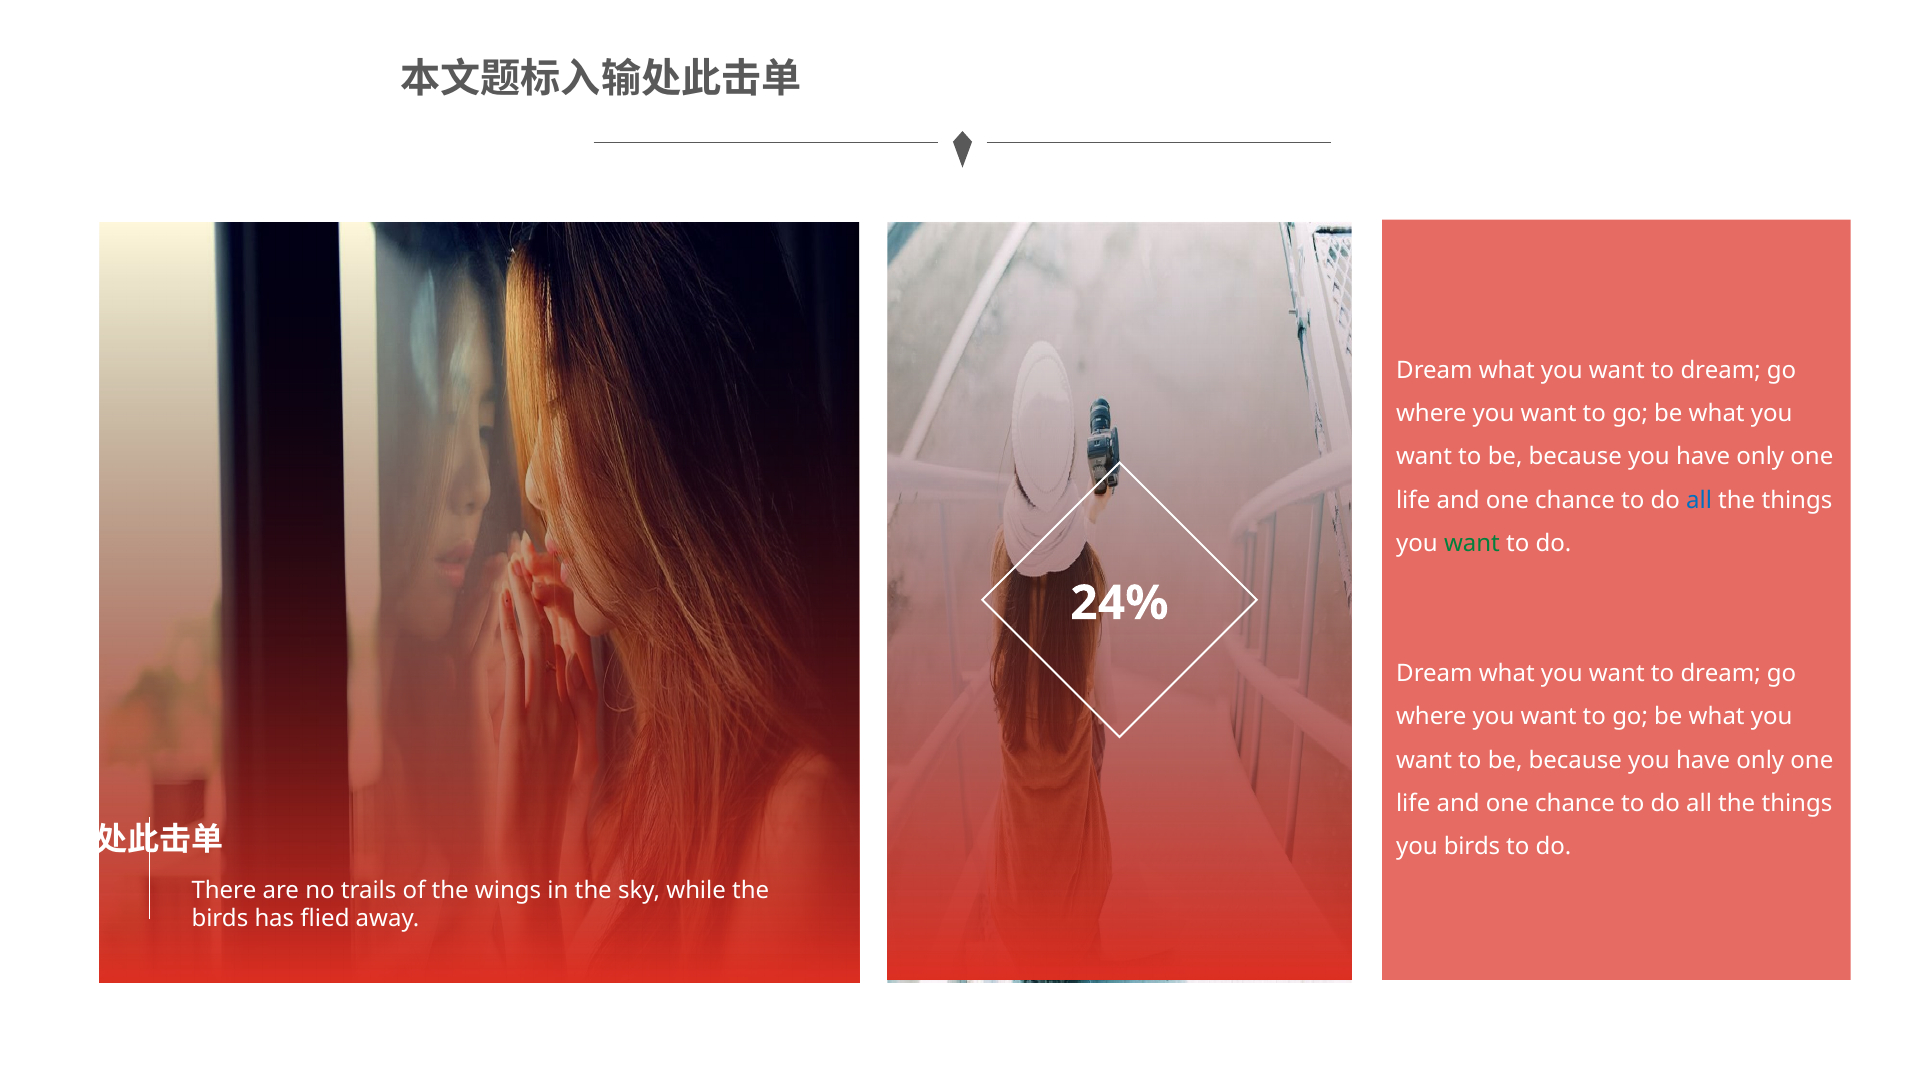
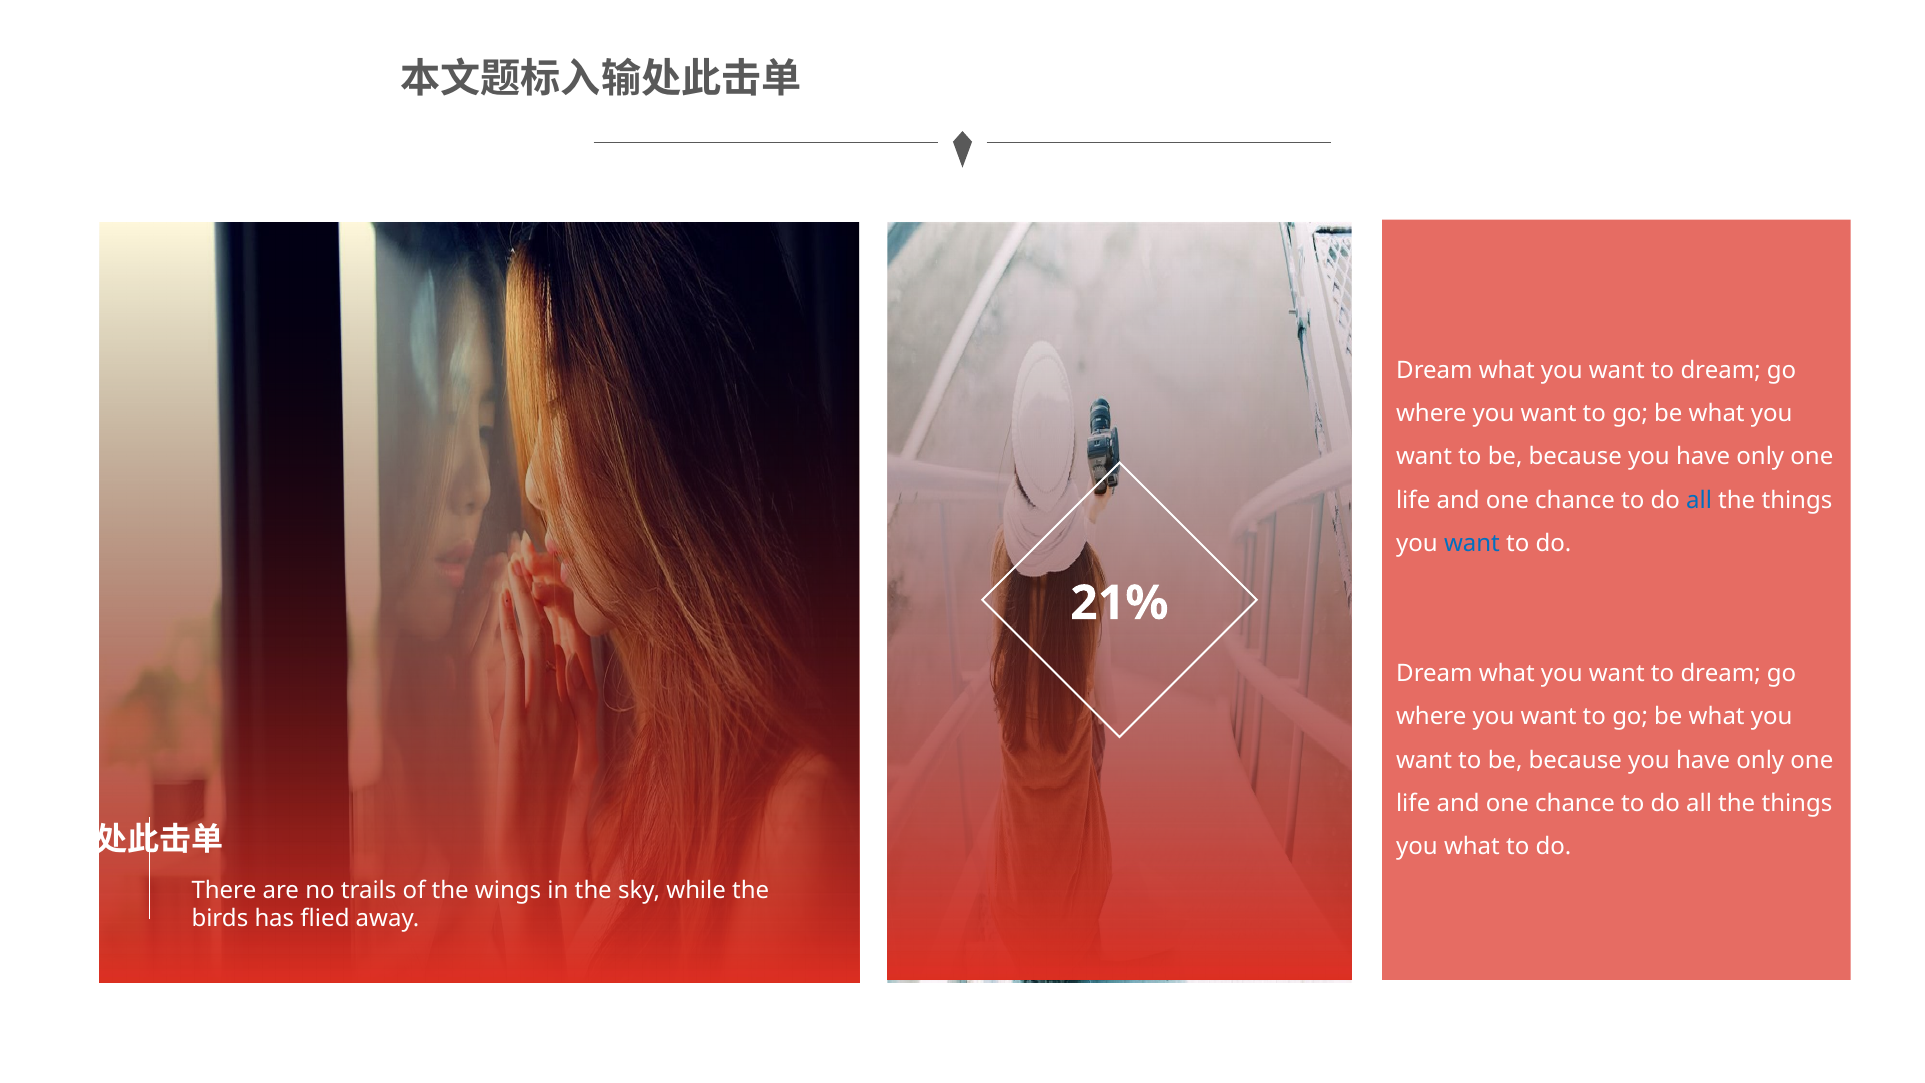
want colour: green -> blue (1472, 544)
24%: 24% -> 21% (1119, 603)
you birds: birds -> what (1472, 847)
